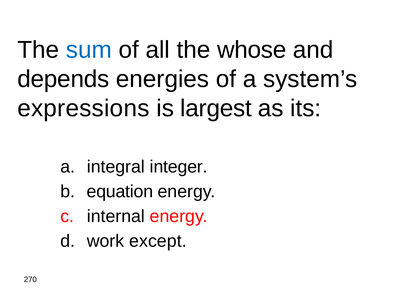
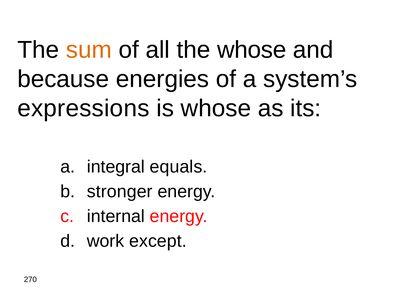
sum colour: blue -> orange (89, 50)
depends: depends -> because (63, 79)
is largest: largest -> whose (216, 108)
integer: integer -> equals (179, 166)
equation: equation -> stronger (120, 191)
